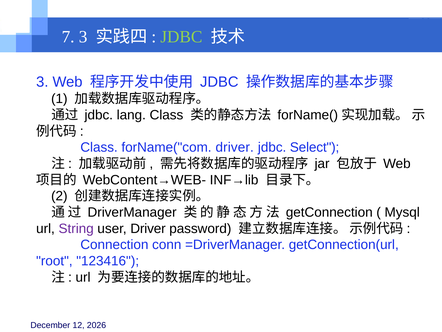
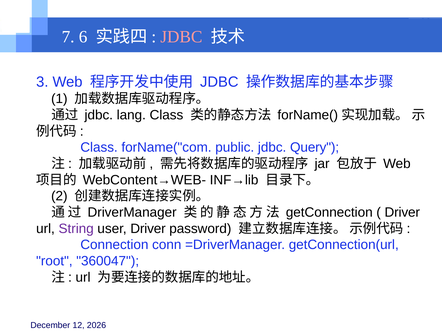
7 3: 3 -> 6 (83, 37)
JDBC colour: light green -> pink (181, 37)
forName("com driver: driver -> public (235, 147)
Select: Select -> Query (315, 147)
Mysql: Mysql -> Driver (402, 212)
123416: 123416 -> 360047 (108, 261)
